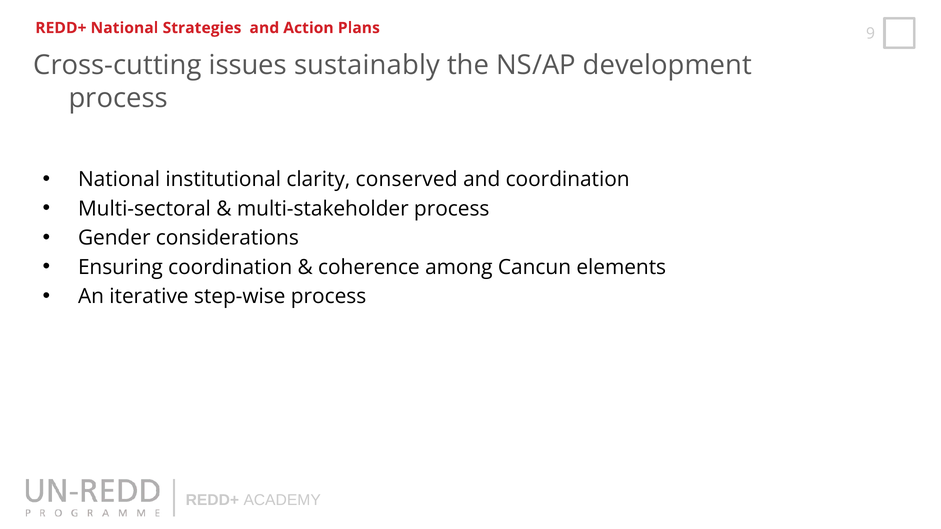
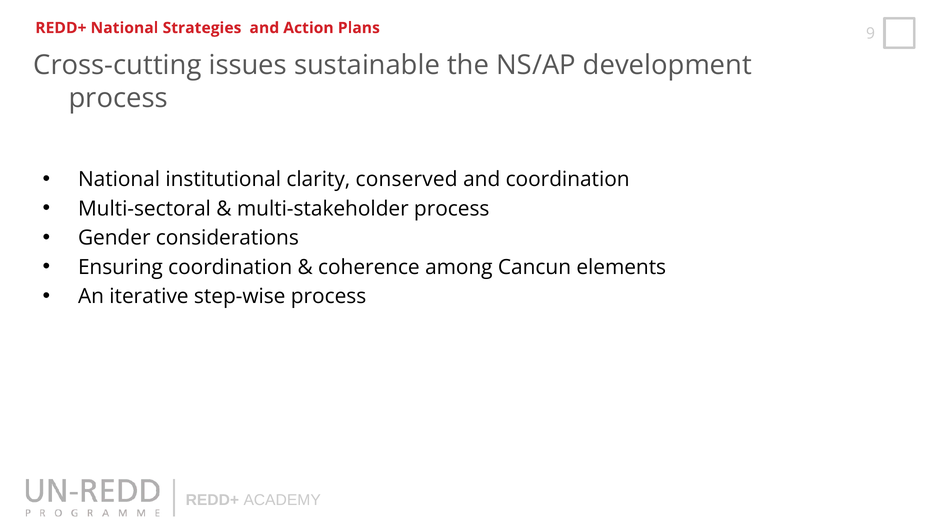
sustainably: sustainably -> sustainable (367, 65)
